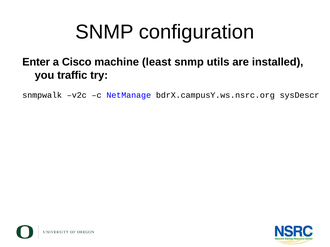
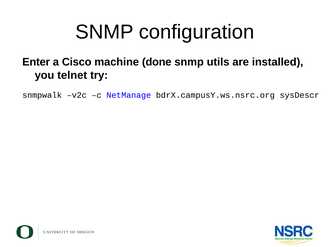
least: least -> done (157, 62)
traffic: traffic -> telnet (72, 75)
